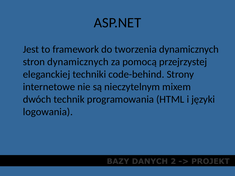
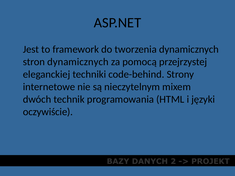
logowania: logowania -> oczywiście (48, 112)
